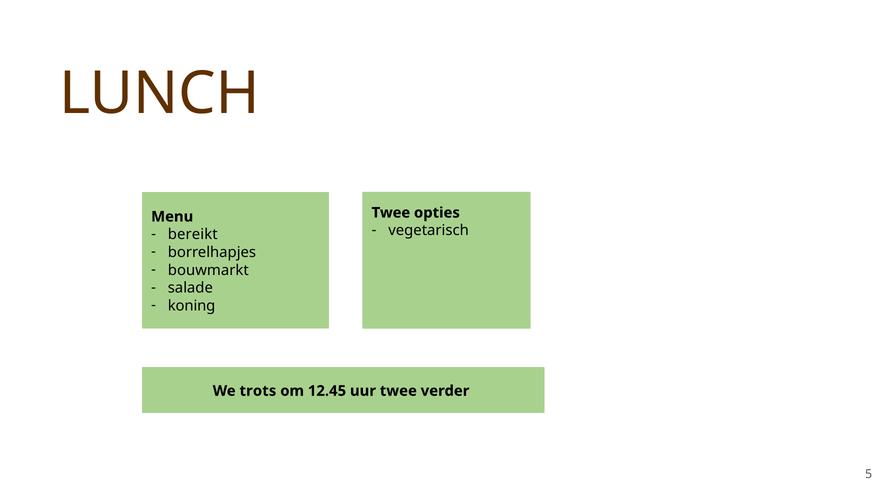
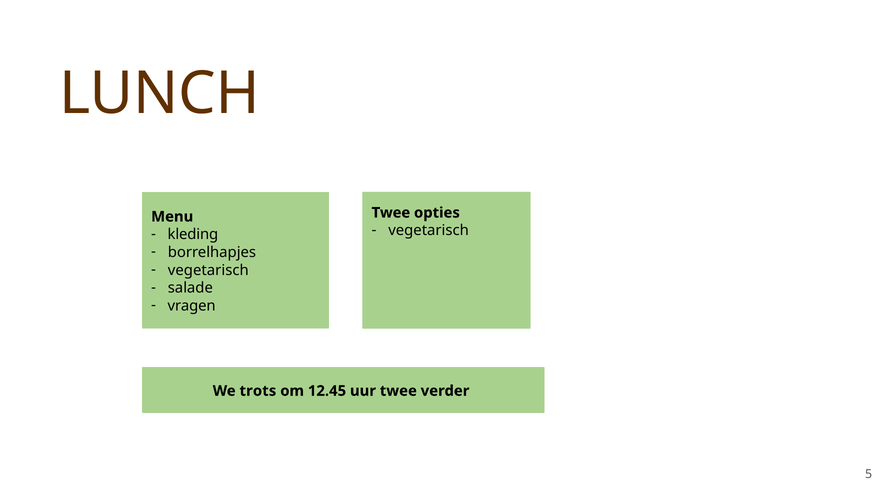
bereikt: bereikt -> kleding (193, 235)
bouwmarkt: bouwmarkt -> vegetarisch (208, 270)
koning: koning -> vragen (192, 306)
